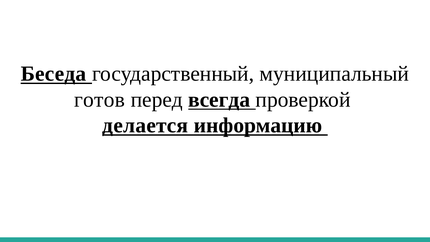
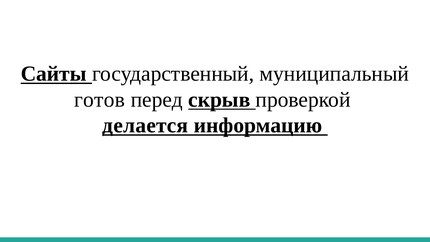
Беседа: Беседа -> Сайты (54, 74)
всегда: всегда -> скрыв (219, 100)
